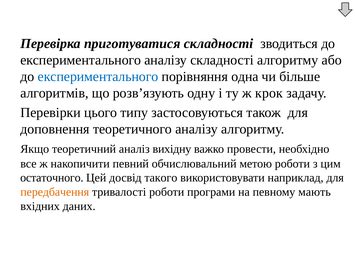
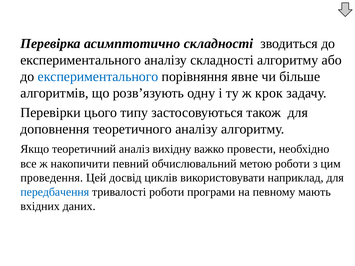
приготуватися: приготуватися -> асимптотично (132, 44)
одна: одна -> явне (245, 77)
остаточного: остаточного -> проведення (52, 178)
такого: такого -> циклів (161, 178)
передбачення colour: orange -> blue (55, 192)
